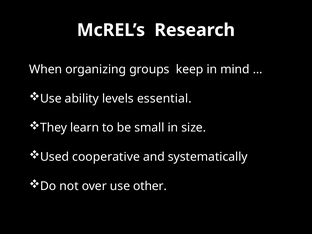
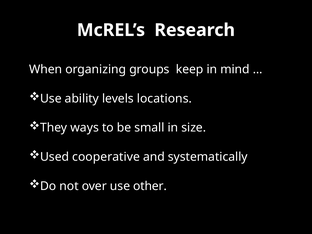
essential: essential -> locations (164, 99)
learn: learn -> ways (85, 128)
